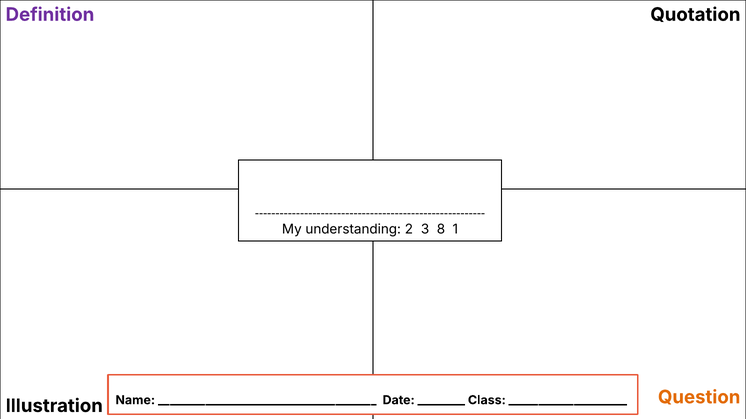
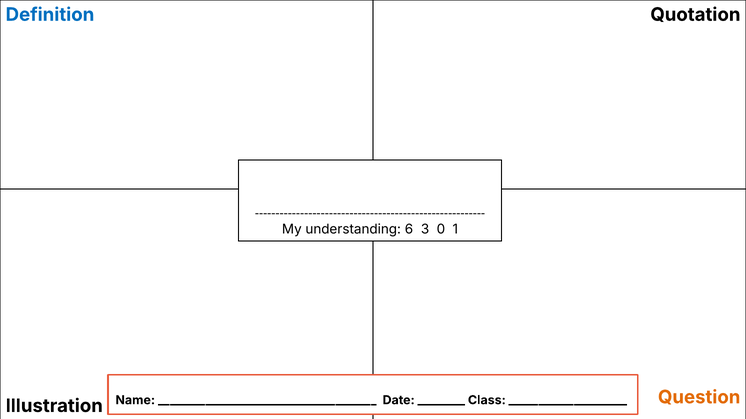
Definition colour: purple -> blue (50, 15)
2: 2 -> 6 (409, 230)
8: 8 -> 0 (441, 230)
